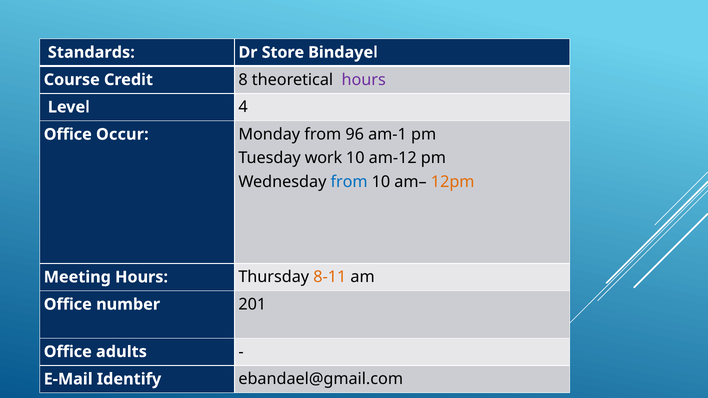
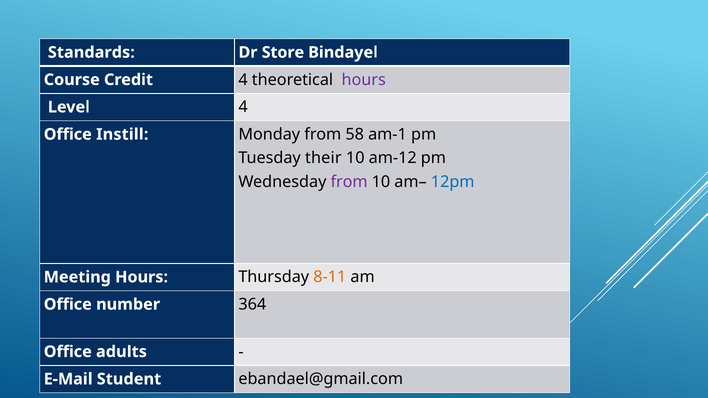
Credit 8: 8 -> 4 (243, 80)
Occur: Occur -> Instill (122, 134)
96: 96 -> 58 (355, 134)
work: work -> their (323, 158)
from colour: blue -> purple (349, 182)
12pm colour: orange -> blue (453, 182)
201: 201 -> 364 (252, 305)
Identify: Identify -> Student (129, 379)
